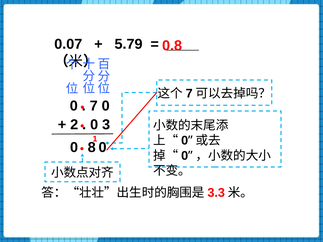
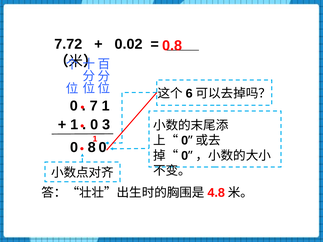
0.07: 0.07 -> 7.72 (68, 44)
5.79: 5.79 -> 0.02 (129, 44)
7: 7 -> 6 (189, 93)
7 0: 0 -> 1 (106, 106)
2: 2 -> 1 (74, 125)
3.3: 3.3 -> 4.8 (216, 193)
